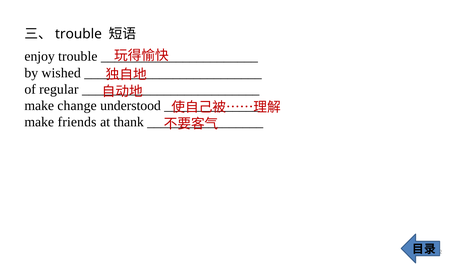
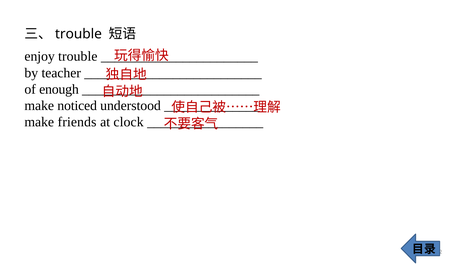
wished: wished -> teacher (61, 73)
regular: regular -> enough (59, 89)
change: change -> noticed (77, 106)
thank: thank -> clock (129, 122)
